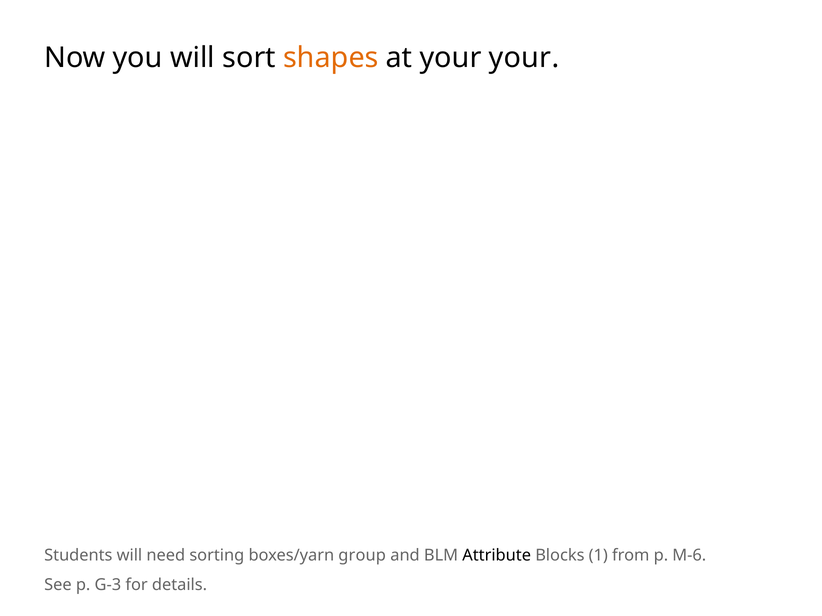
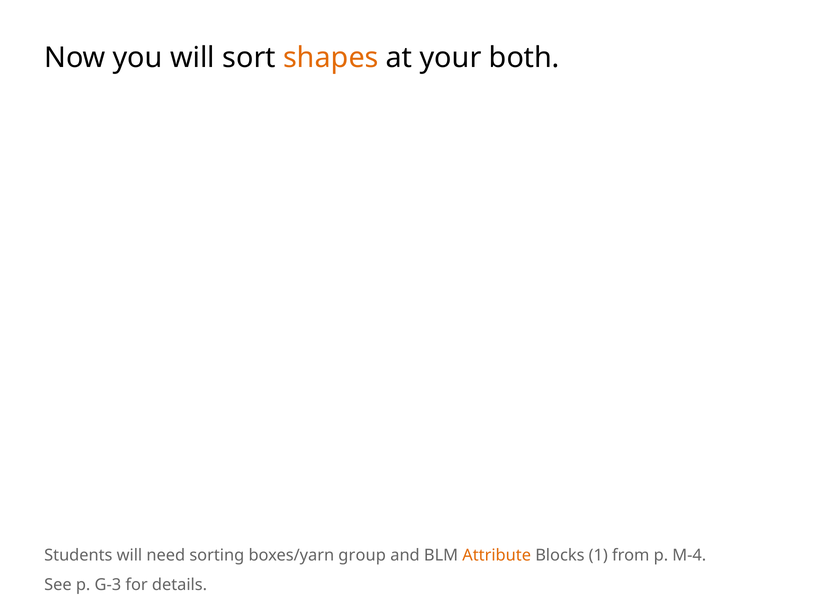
your your: your -> both (524, 58)
Attribute colour: black -> orange (497, 556)
M-6: M-6 -> M-4 (689, 556)
